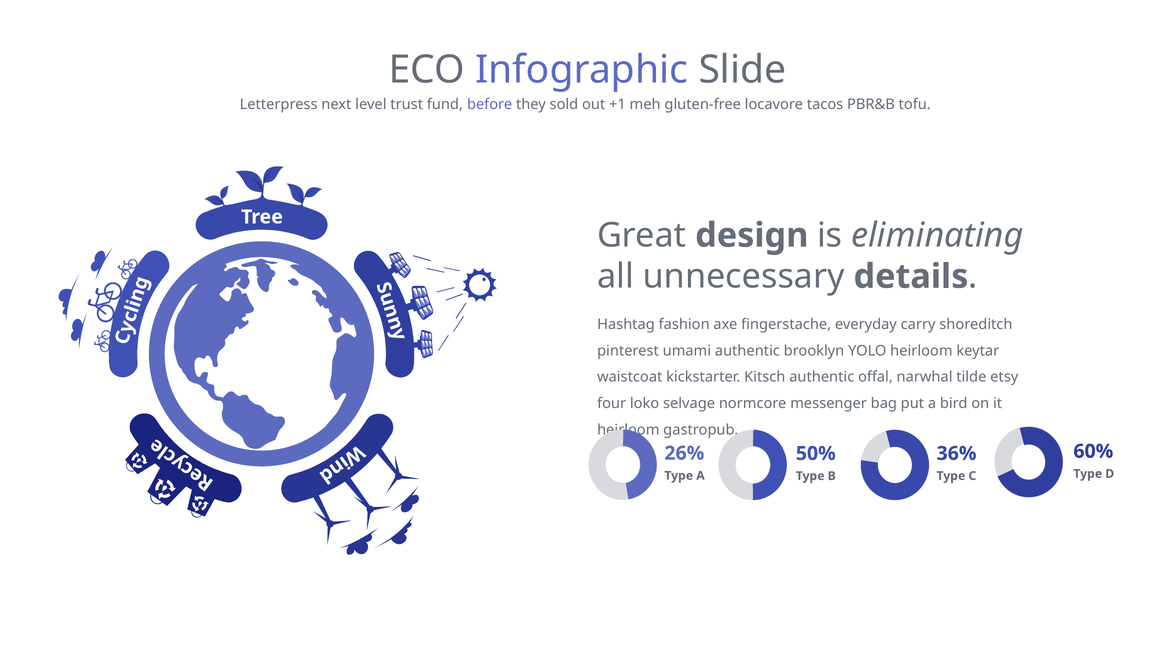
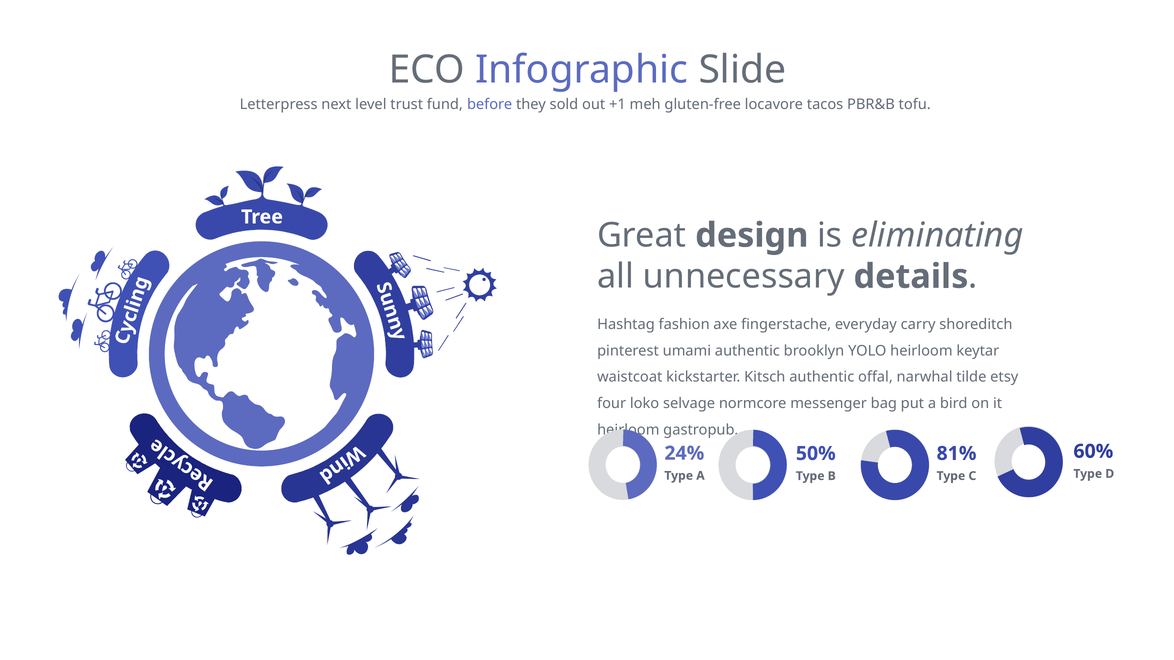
26%: 26% -> 24% (684, 454)
36%: 36% -> 81% (957, 454)
